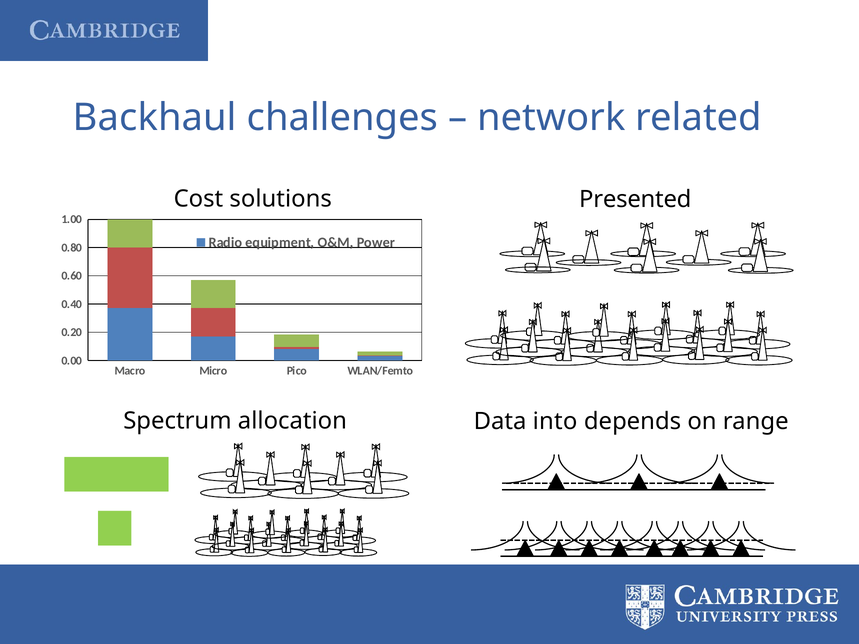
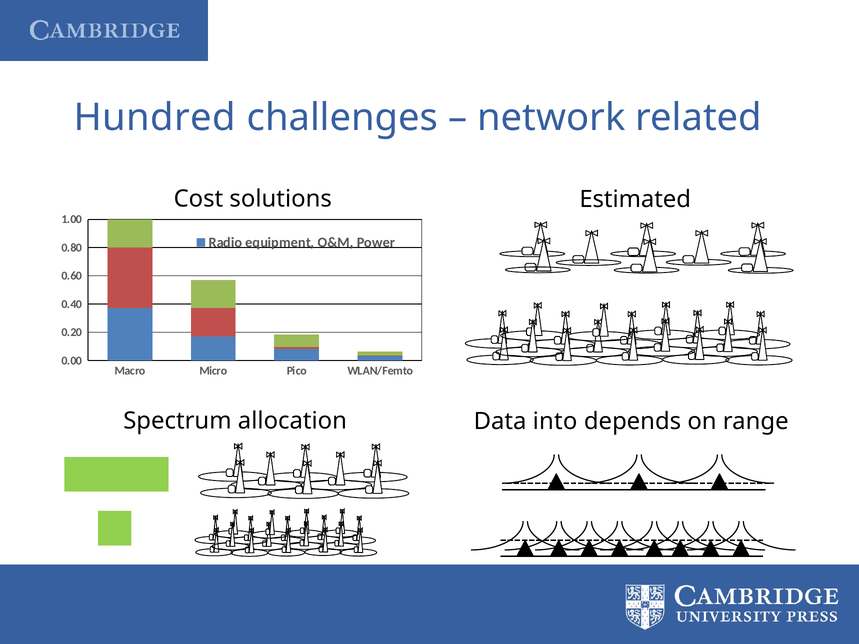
Backhaul: Backhaul -> Hundred (155, 118)
Presented: Presented -> Estimated (635, 199)
